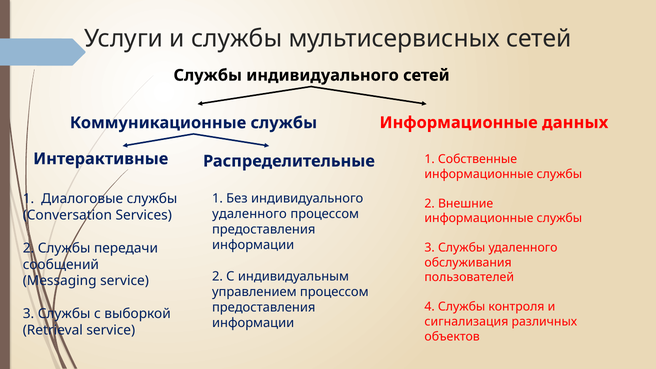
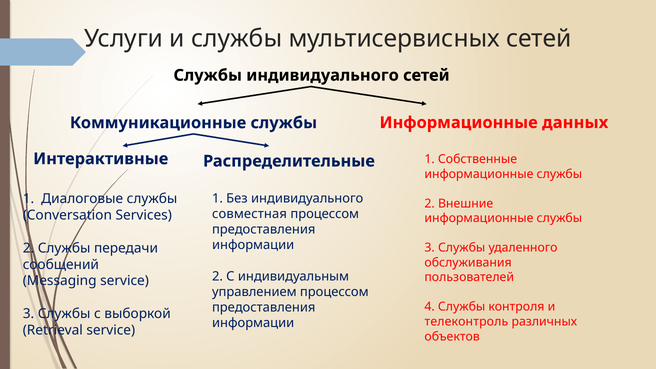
удаленного: удаленного -> совместная (249, 214)
сигнализация: сигнализация -> телеконтроль (466, 322)
